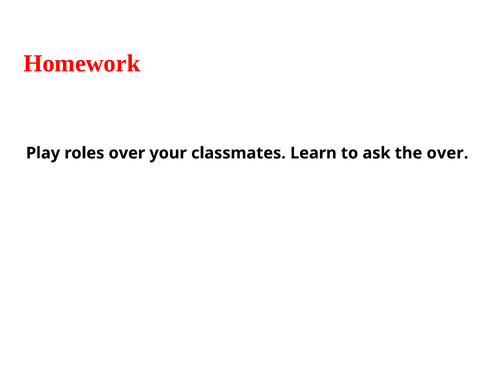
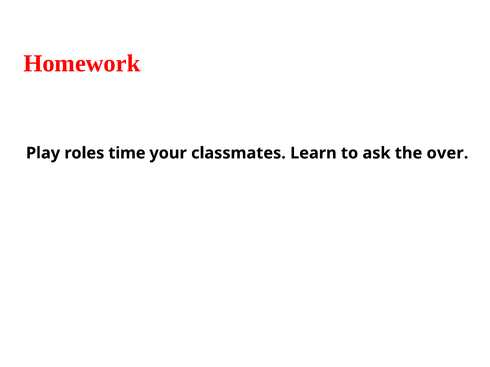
roles over: over -> time (127, 153)
